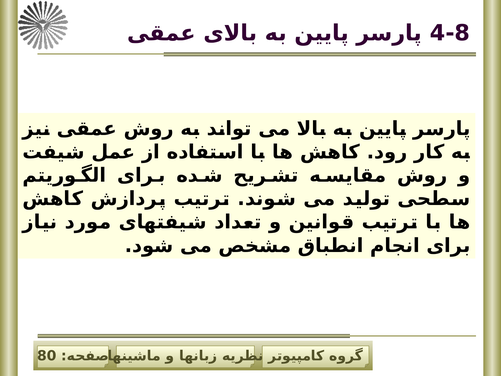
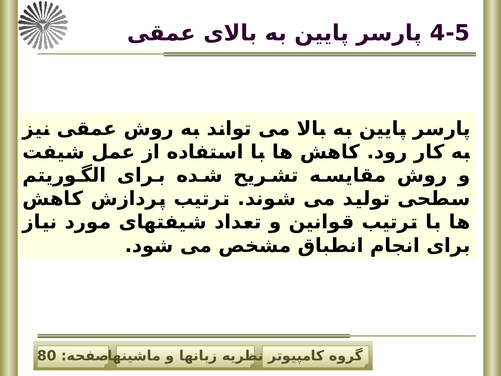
4-8: 4-8 -> 4-5 (450, 33)
